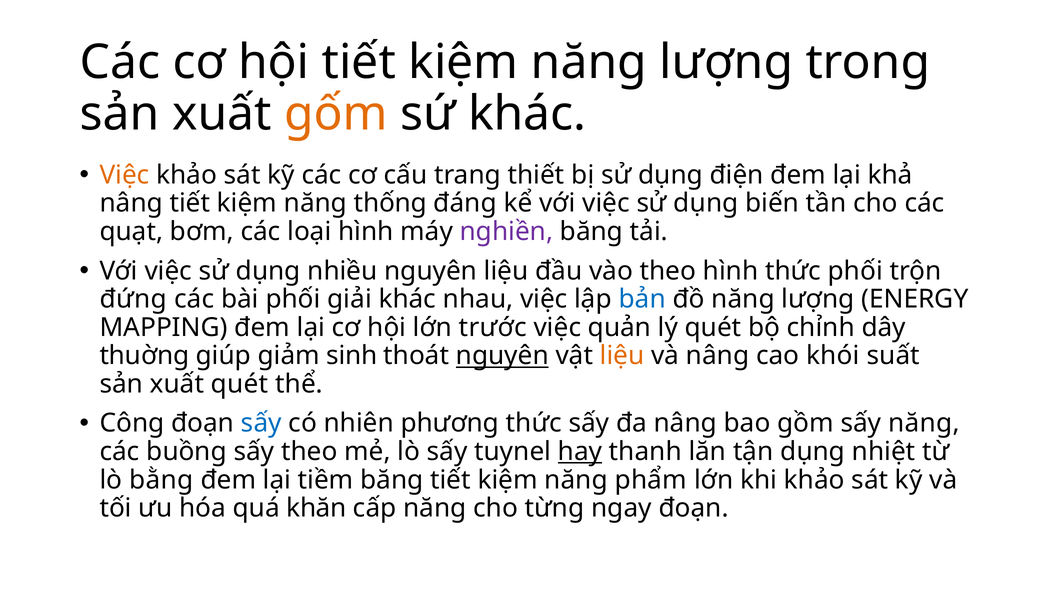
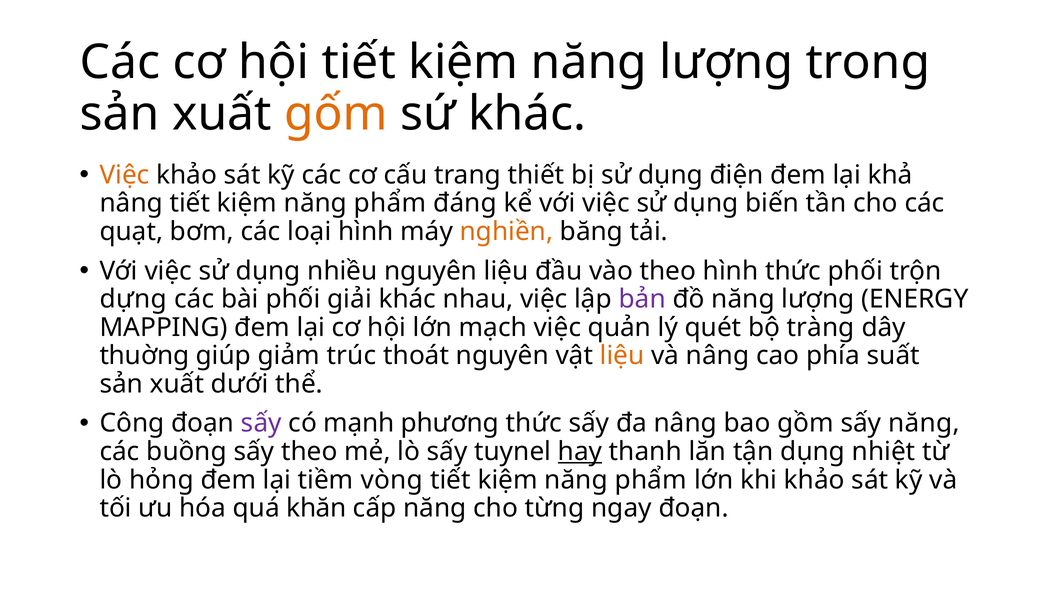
thống: thống -> phẩm (390, 203)
nghiền colour: purple -> orange (506, 232)
đứng: đứng -> dựng (133, 299)
bản colour: blue -> purple (642, 299)
trước: trước -> mạch (493, 328)
chỉnh: chỉnh -> tràng (821, 328)
sinh: sinh -> trúc (352, 356)
nguyên underline: present -> none (502, 356)
khói: khói -> phía (833, 356)
xuất quét: quét -> dưới (240, 384)
sấy colour: blue -> purple (261, 423)
nhiên: nhiên -> mạnh (359, 423)
bằng: bằng -> hỏng (161, 480)
tiềm băng: băng -> vòng (392, 480)
